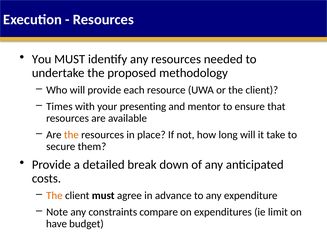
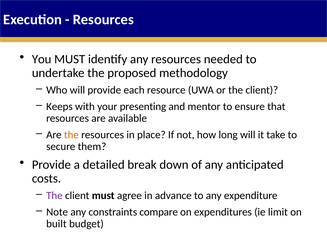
Times: Times -> Keeps (59, 107)
The colour: orange -> purple (54, 196)
have: have -> built (56, 224)
